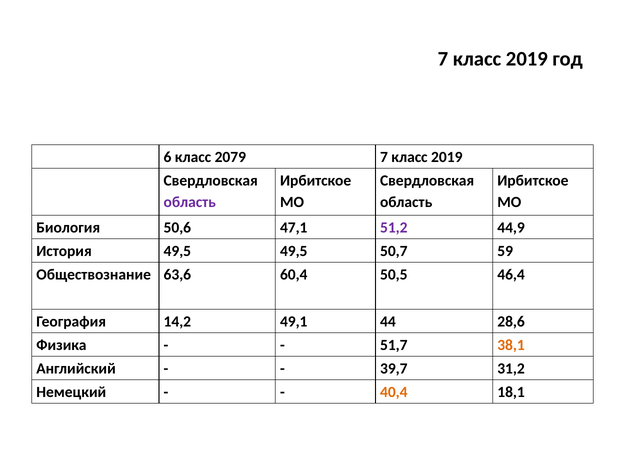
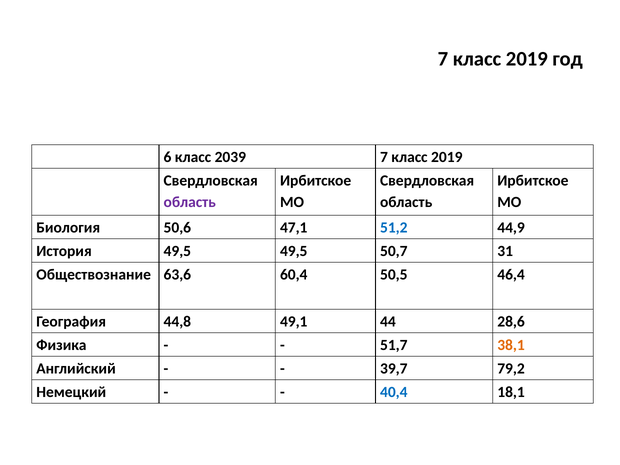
2079: 2079 -> 2039 (230, 157)
51,2 colour: purple -> blue (394, 228)
59: 59 -> 31 (505, 251)
14,2: 14,2 -> 44,8 (177, 322)
31,2: 31,2 -> 79,2 (511, 369)
40,4 colour: orange -> blue (394, 392)
